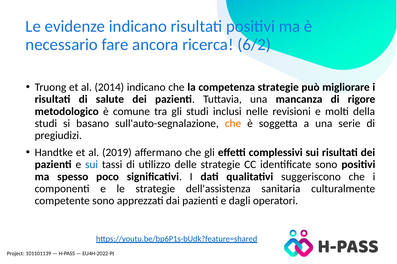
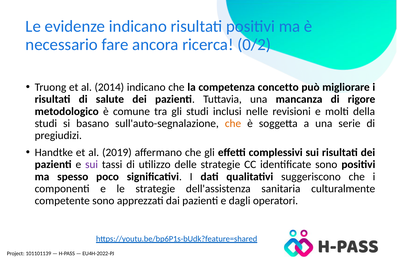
6/2: 6/2 -> 0/2 (254, 45)
competenza strategie: strategie -> concetto (278, 87)
sui colour: blue -> purple (92, 165)
